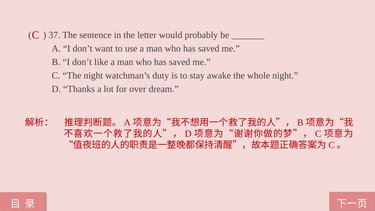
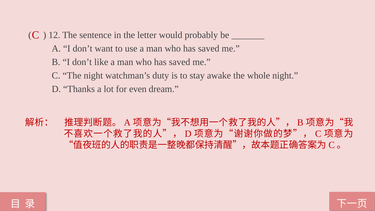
37: 37 -> 12 (54, 35)
over: over -> even (138, 89)
